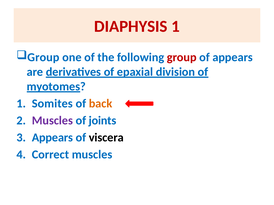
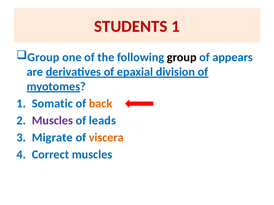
DIAPHYSIS: DIAPHYSIS -> STUDENTS (131, 27)
group colour: red -> black (182, 57)
Somites: Somites -> Somatic (52, 104)
joints: joints -> leads (102, 121)
Appears: Appears -> Migrate (52, 138)
viscera colour: black -> orange (106, 138)
